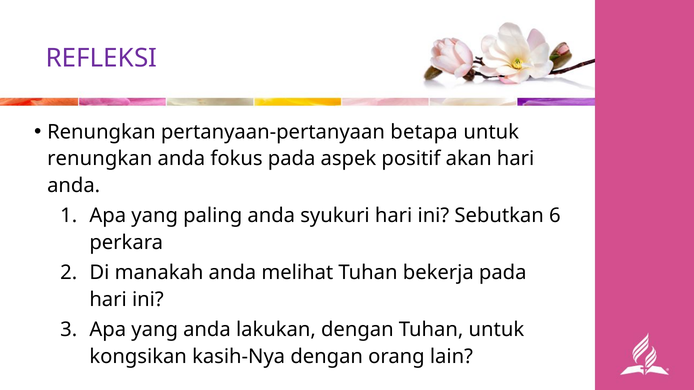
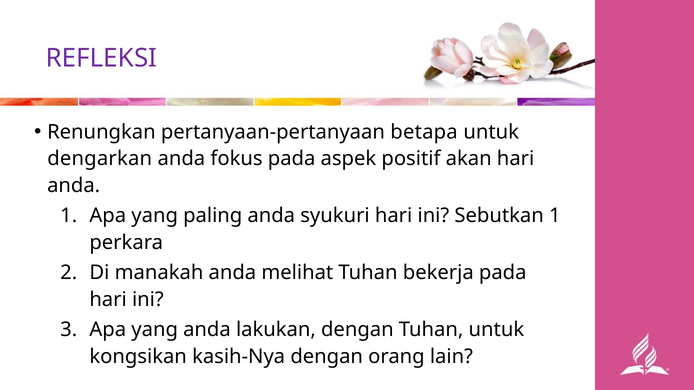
renungkan: renungkan -> dengarkan (100, 159)
Sebutkan 6: 6 -> 1 (555, 216)
